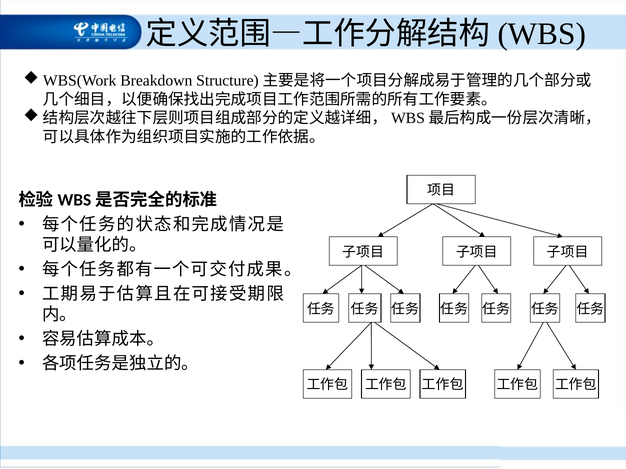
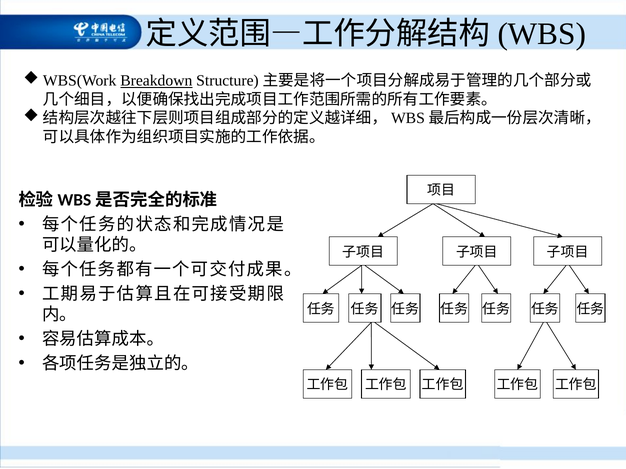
Breakdown underline: none -> present (156, 81)
